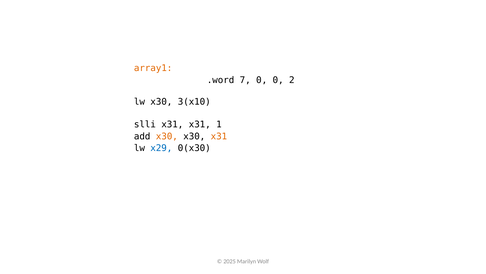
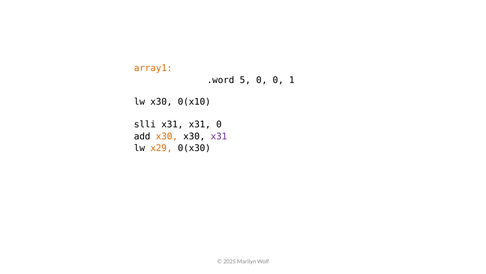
7: 7 -> 5 (245, 80)
2: 2 -> 1 (292, 80)
3(x10: 3(x10 -> 0(x10 (194, 102)
x31 1: 1 -> 0 (219, 124)
x31 colour: orange -> purple (219, 136)
x29 colour: blue -> orange (161, 148)
